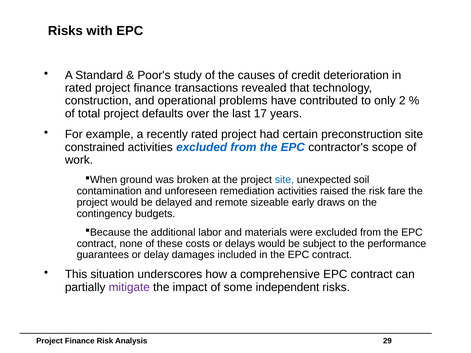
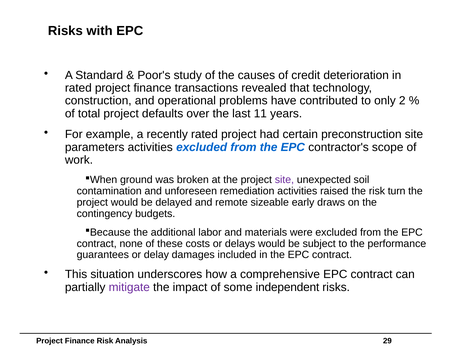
17: 17 -> 11 (260, 114)
constrained: constrained -> parameters (95, 147)
site colour: blue -> purple (284, 180)
fare: fare -> turn (397, 191)
